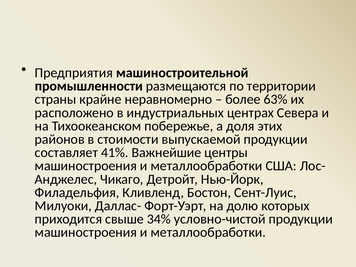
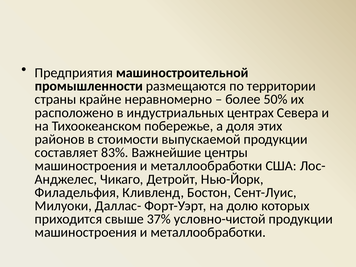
63%: 63% -> 50% (276, 99)
41%: 41% -> 83% (115, 153)
34%: 34% -> 37% (159, 219)
